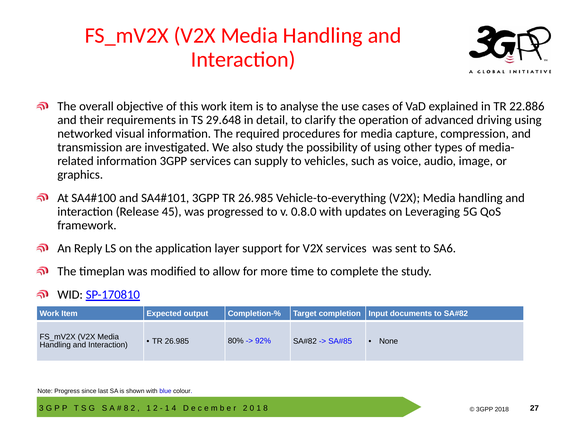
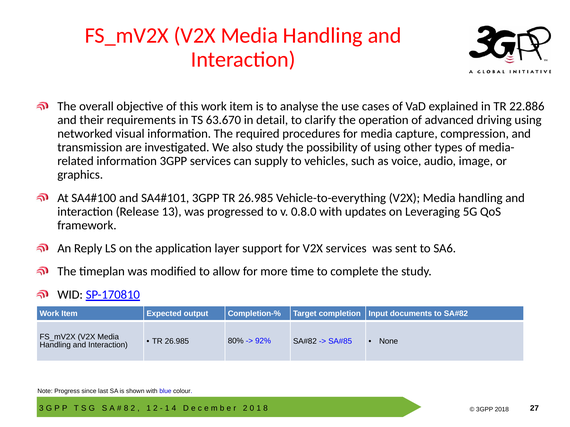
29.648: 29.648 -> 63.670 (223, 120)
45: 45 -> 13 (172, 212)
